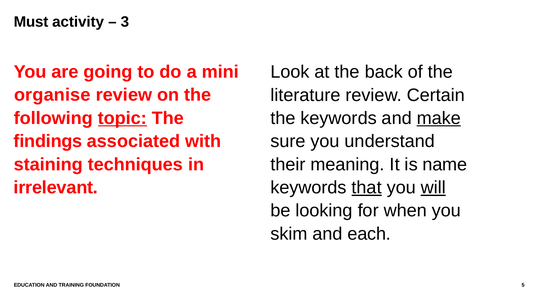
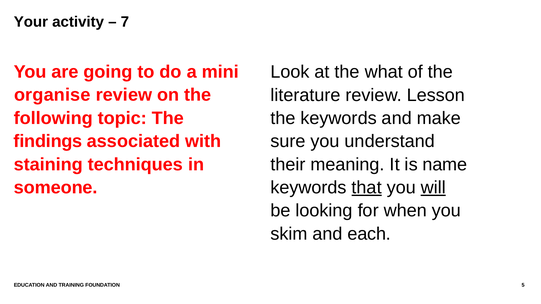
Must: Must -> Your (31, 22)
3: 3 -> 7 (125, 22)
back: back -> what (384, 72)
Certain: Certain -> Lesson (436, 95)
topic underline: present -> none (122, 118)
make underline: present -> none (439, 118)
irrelevant: irrelevant -> someone (56, 188)
